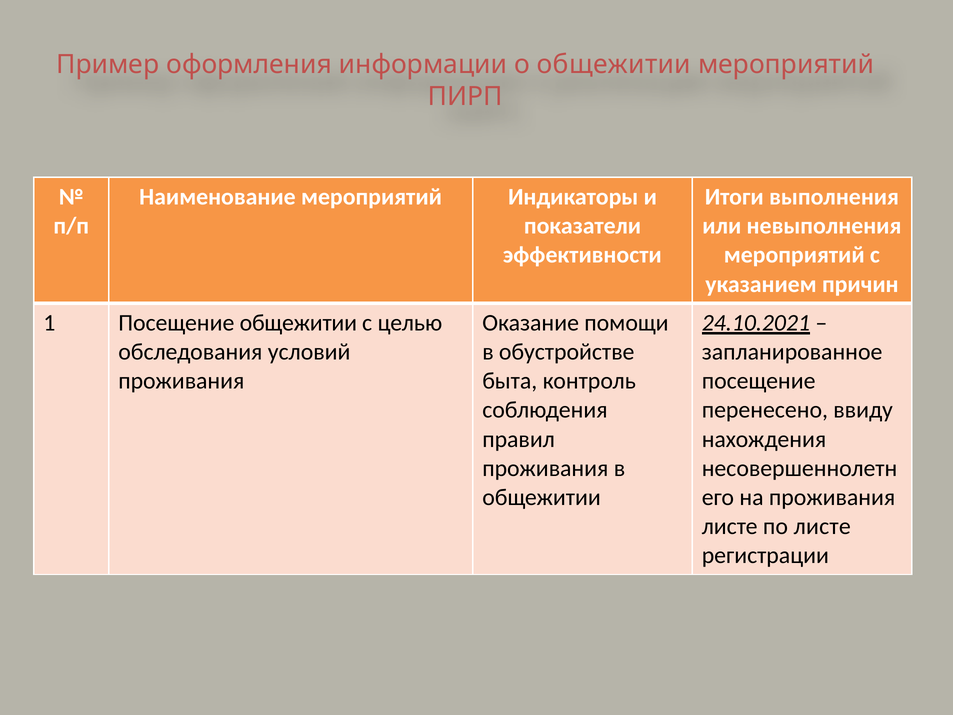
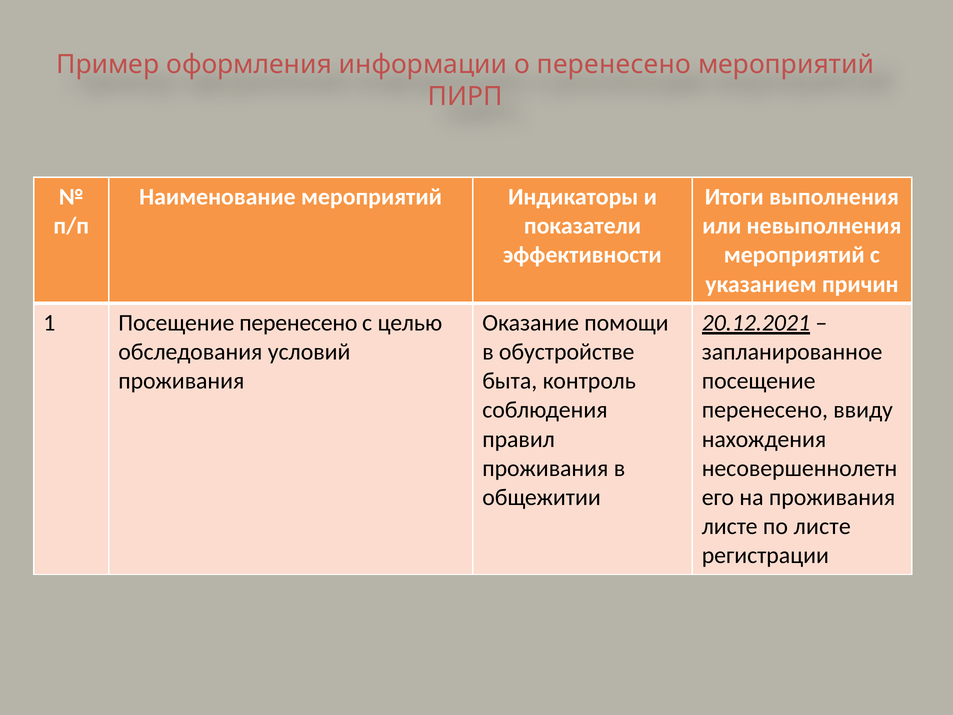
о общежитии: общежитии -> перенесено (614, 65)
1 Посещение общежитии: общежитии -> перенесено (298, 323)
24.10.2021: 24.10.2021 -> 20.12.2021 (756, 323)
